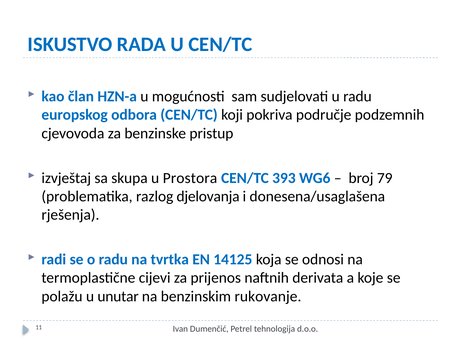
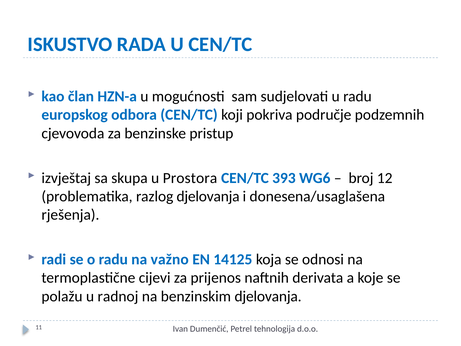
79: 79 -> 12 (385, 178)
tvrtka: tvrtka -> važno (170, 259)
unutar: unutar -> radnoj (118, 296)
benzinskim rukovanje: rukovanje -> djelovanja (268, 296)
